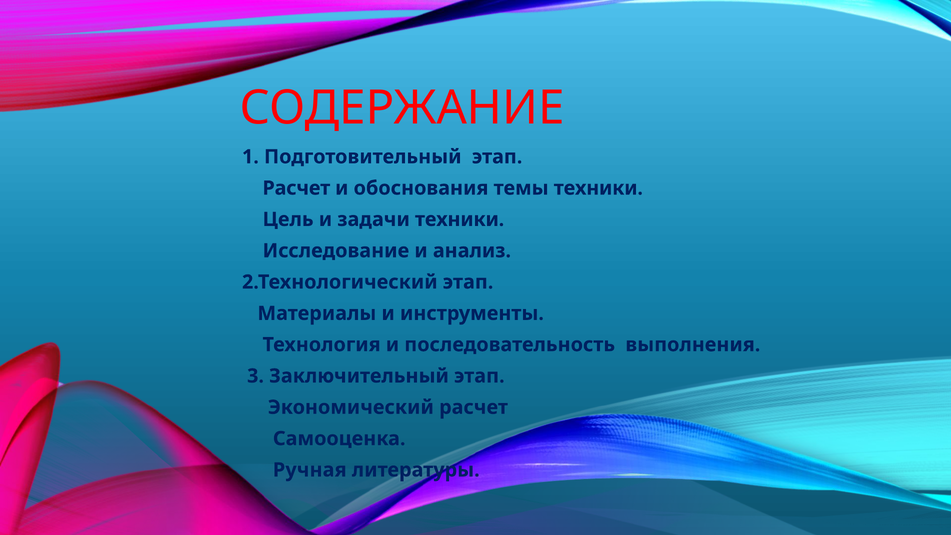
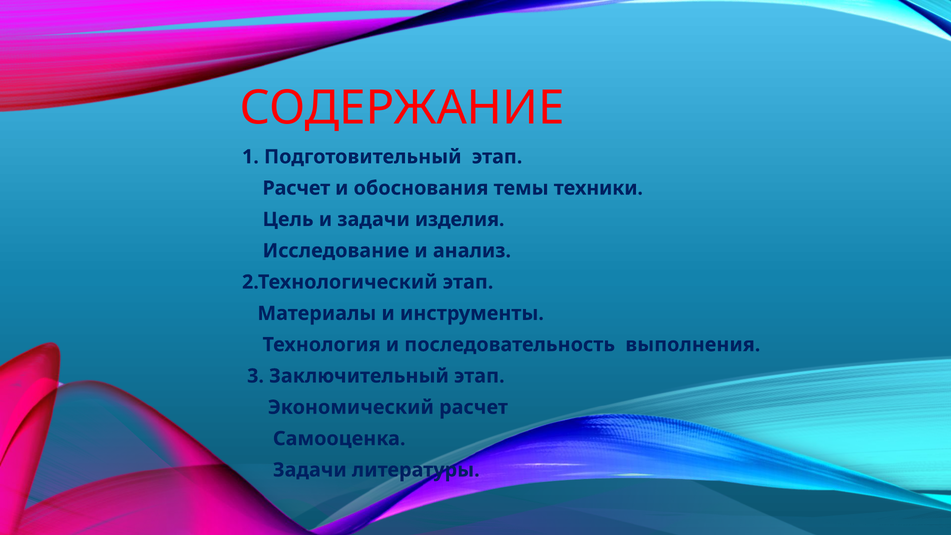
задачи техники: техники -> изделия (460, 219)
Ручная: Ручная -> Задачи (310, 470)
